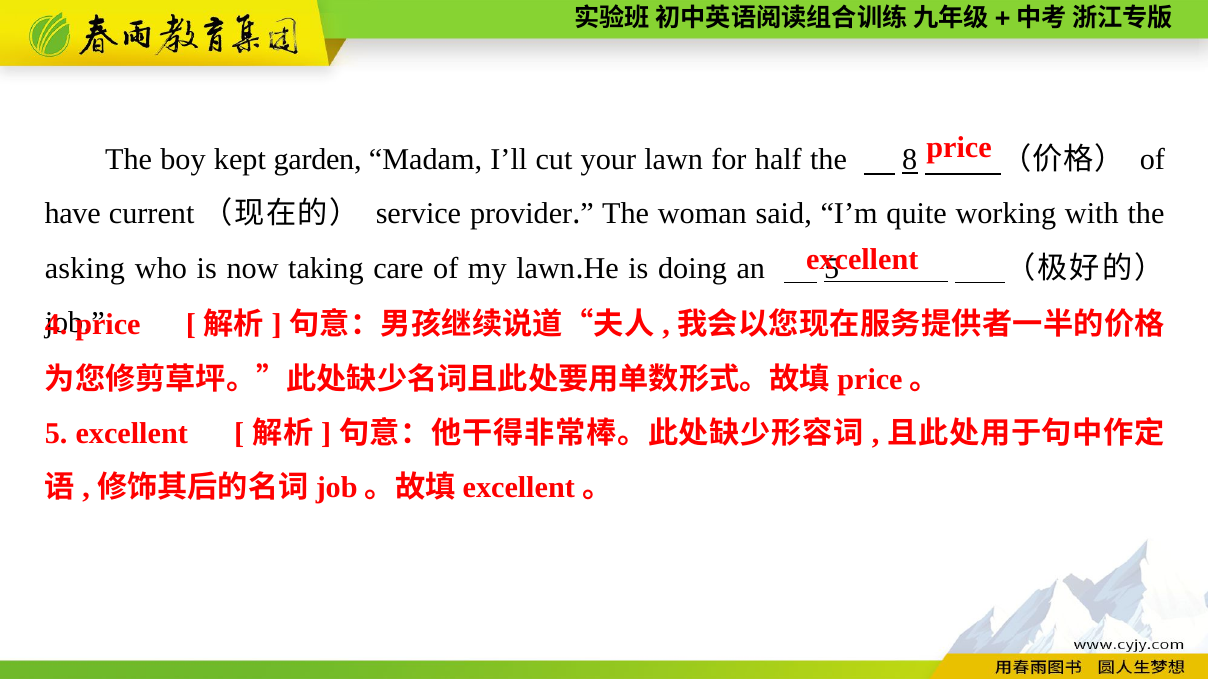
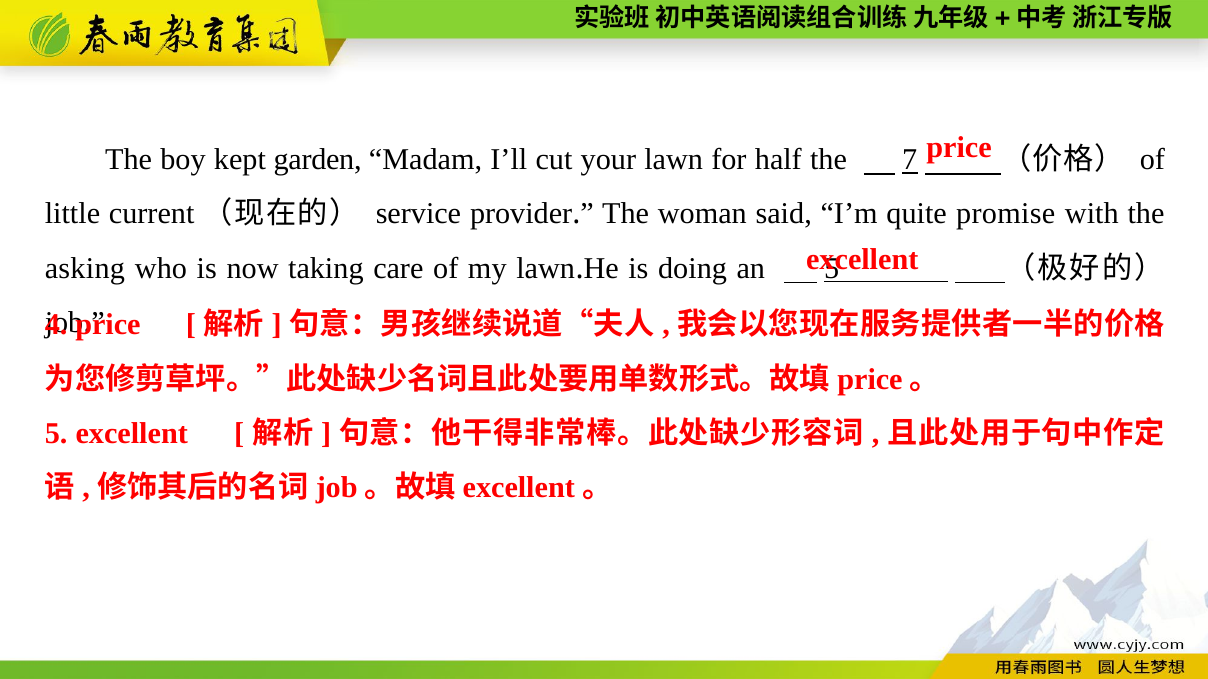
8: 8 -> 7 (910, 160)
have: have -> little (72, 214)
working: working -> promise (1006, 214)
